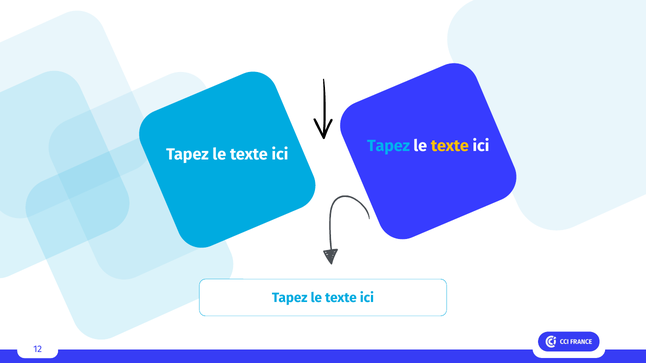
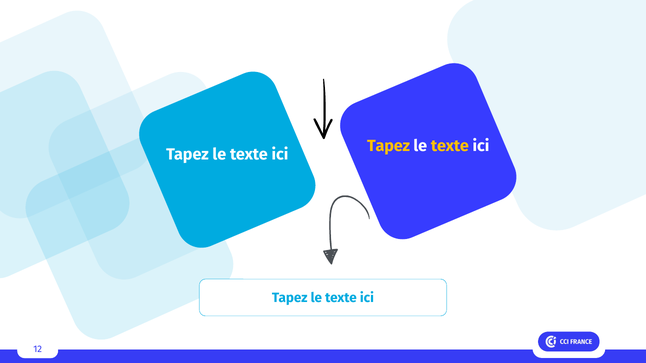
Tapez colour: light blue -> yellow (388, 146)
